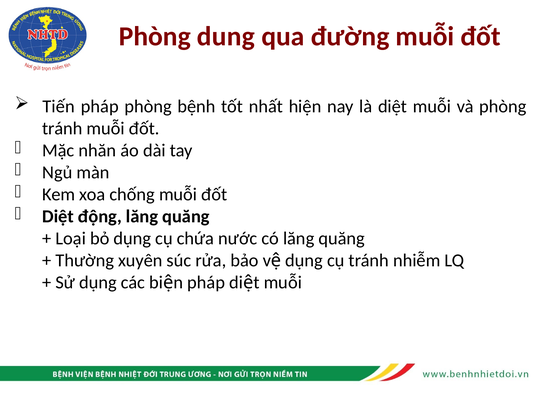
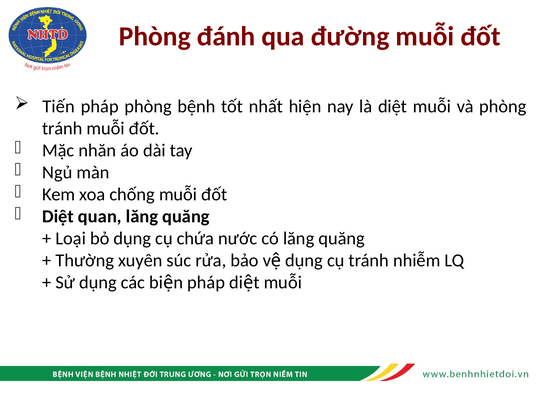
dung: dung -> đánh (226, 36)
động: động -> quan (100, 217)
